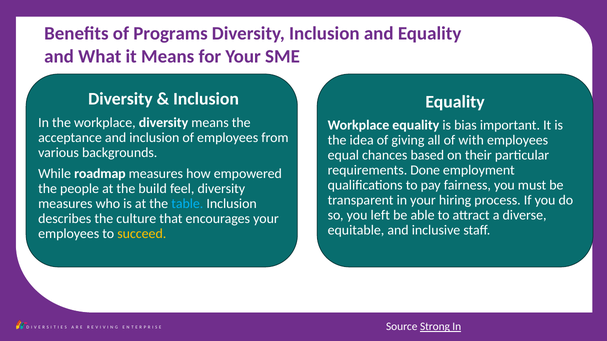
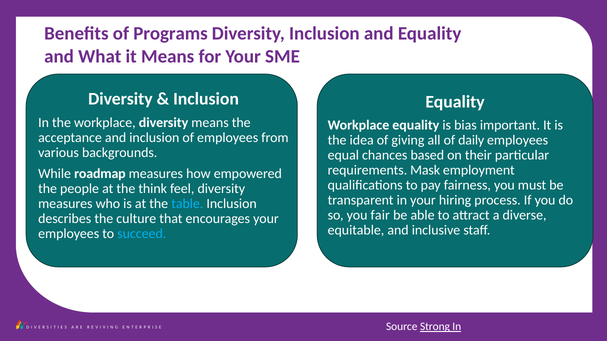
with: with -> daily (471, 141)
Done: Done -> Mask (425, 171)
build: build -> think (153, 189)
left: left -> fair (380, 216)
succeed colour: yellow -> light blue (142, 234)
